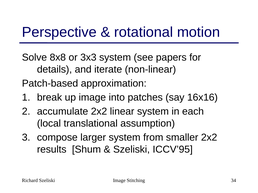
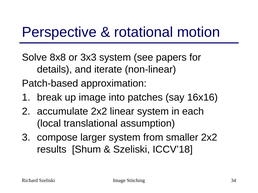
ICCV’95: ICCV’95 -> ICCV’18 (173, 150)
